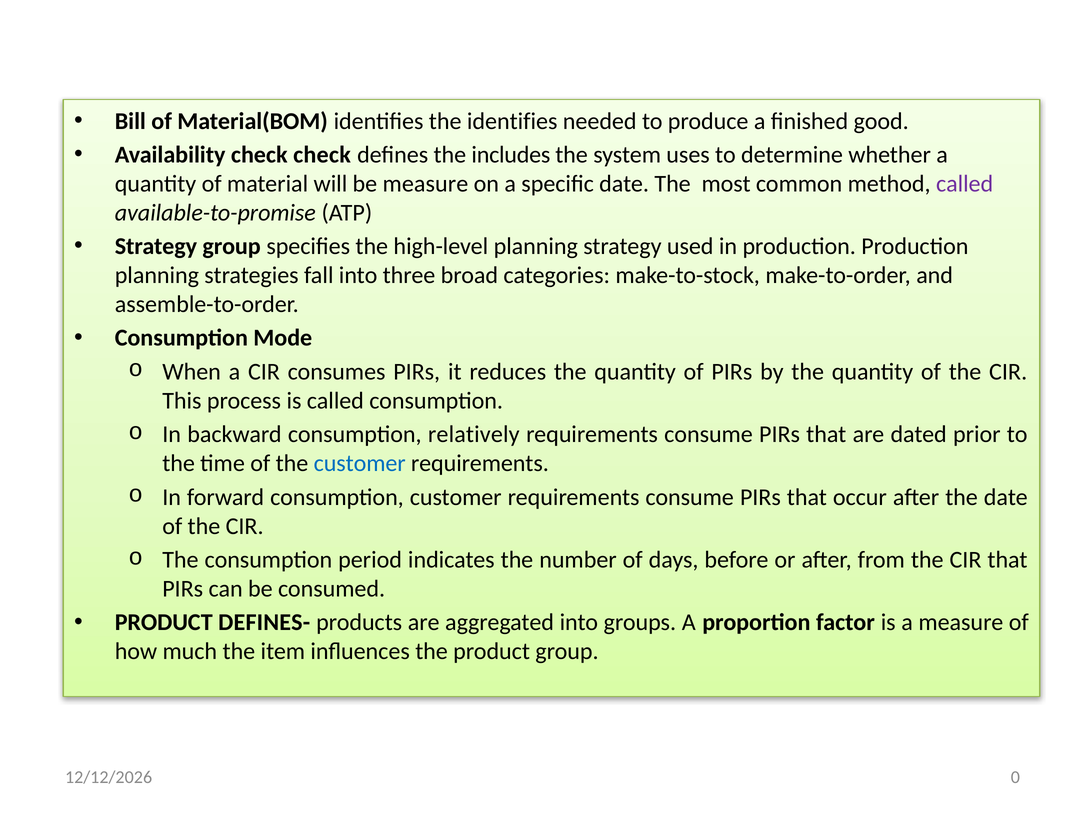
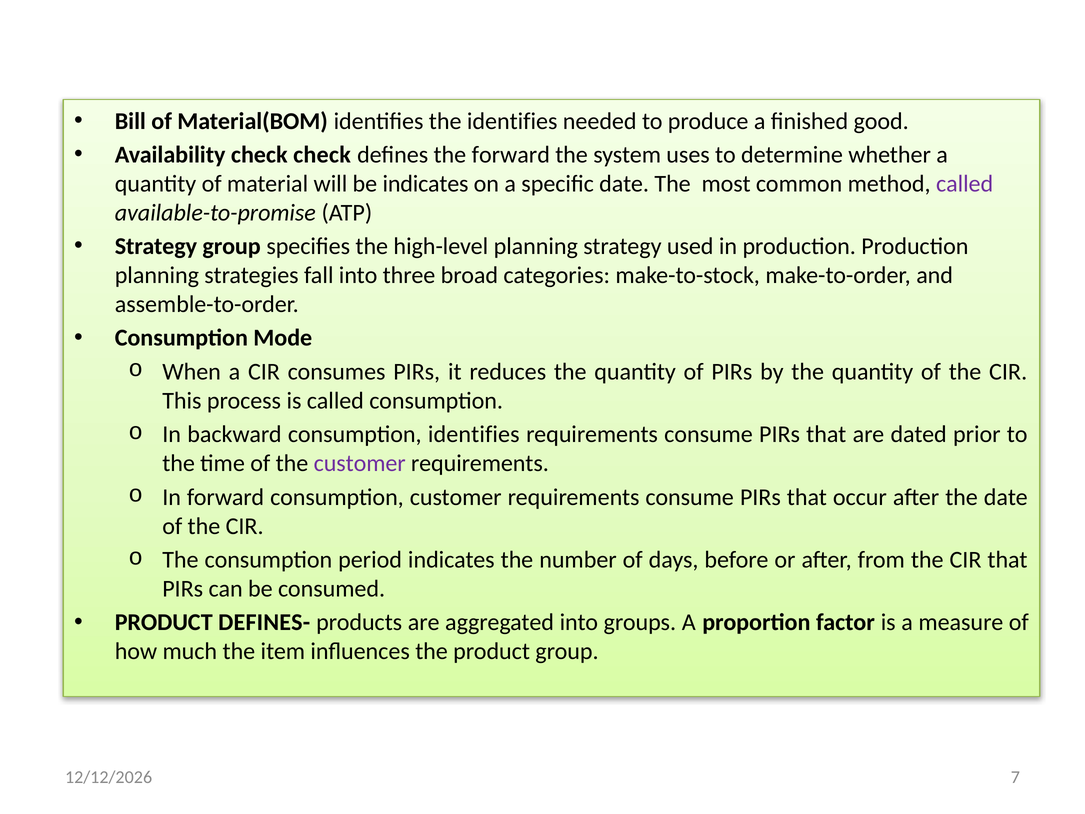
the includes: includes -> forward (511, 155)
be measure: measure -> indicates (426, 184)
consumption relatively: relatively -> identifies (474, 434)
customer colour: blue -> purple (360, 463)
0: 0 -> 7 (1015, 777)
